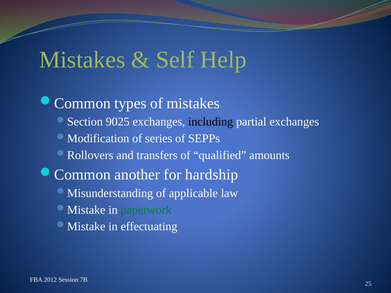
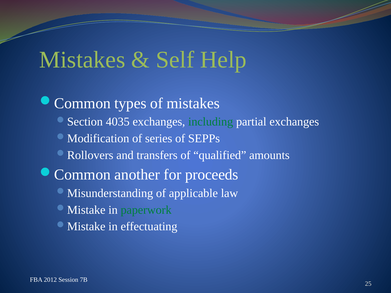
9025: 9025 -> 4035 (118, 122)
including colour: black -> green (211, 122)
hardship: hardship -> proceeds (212, 175)
